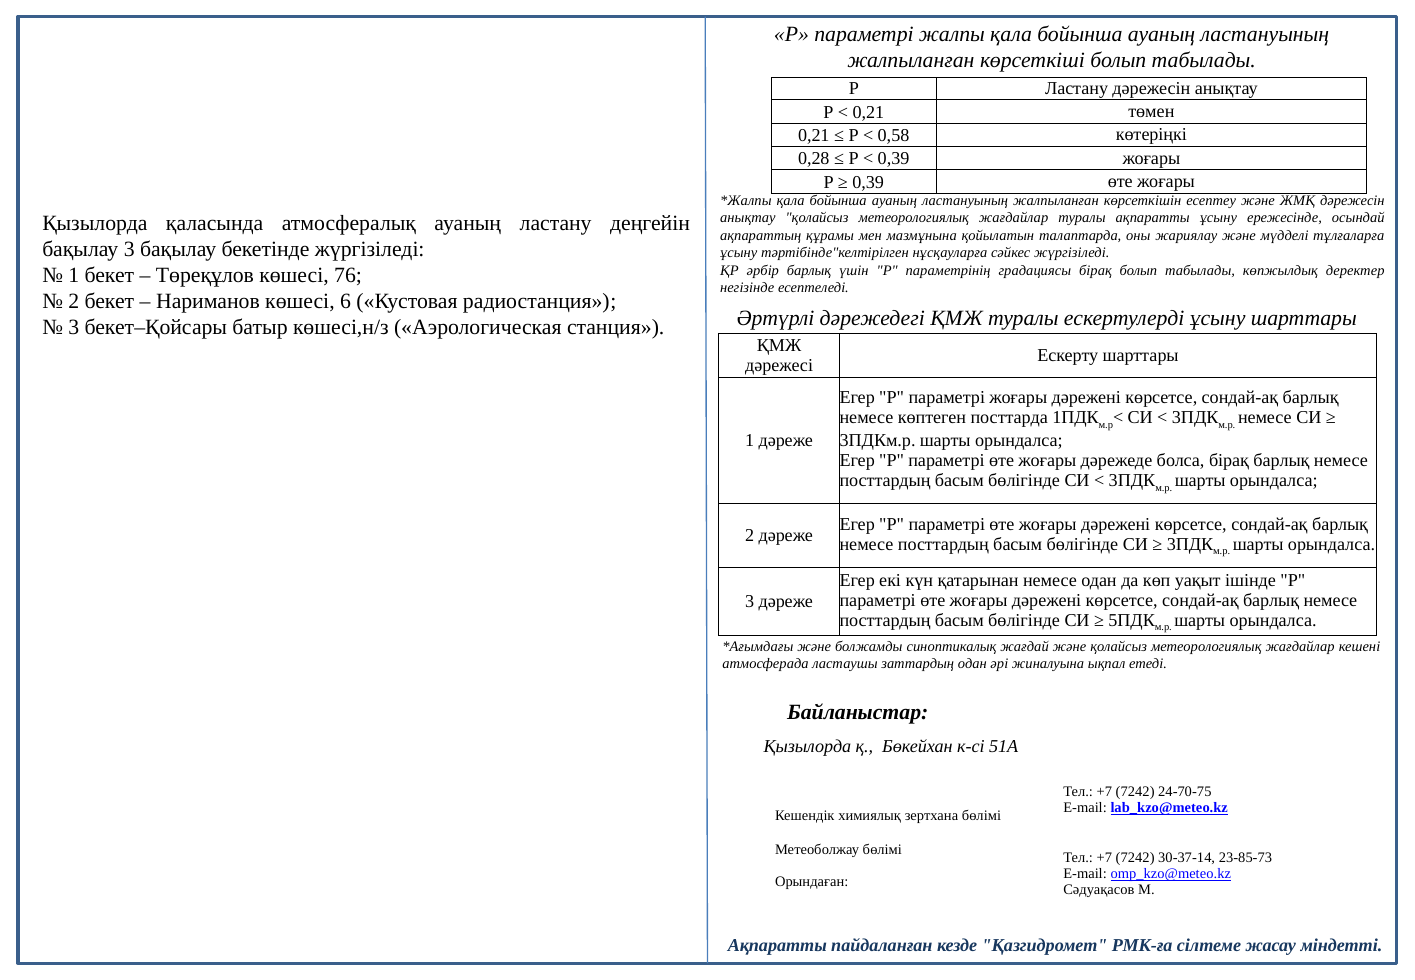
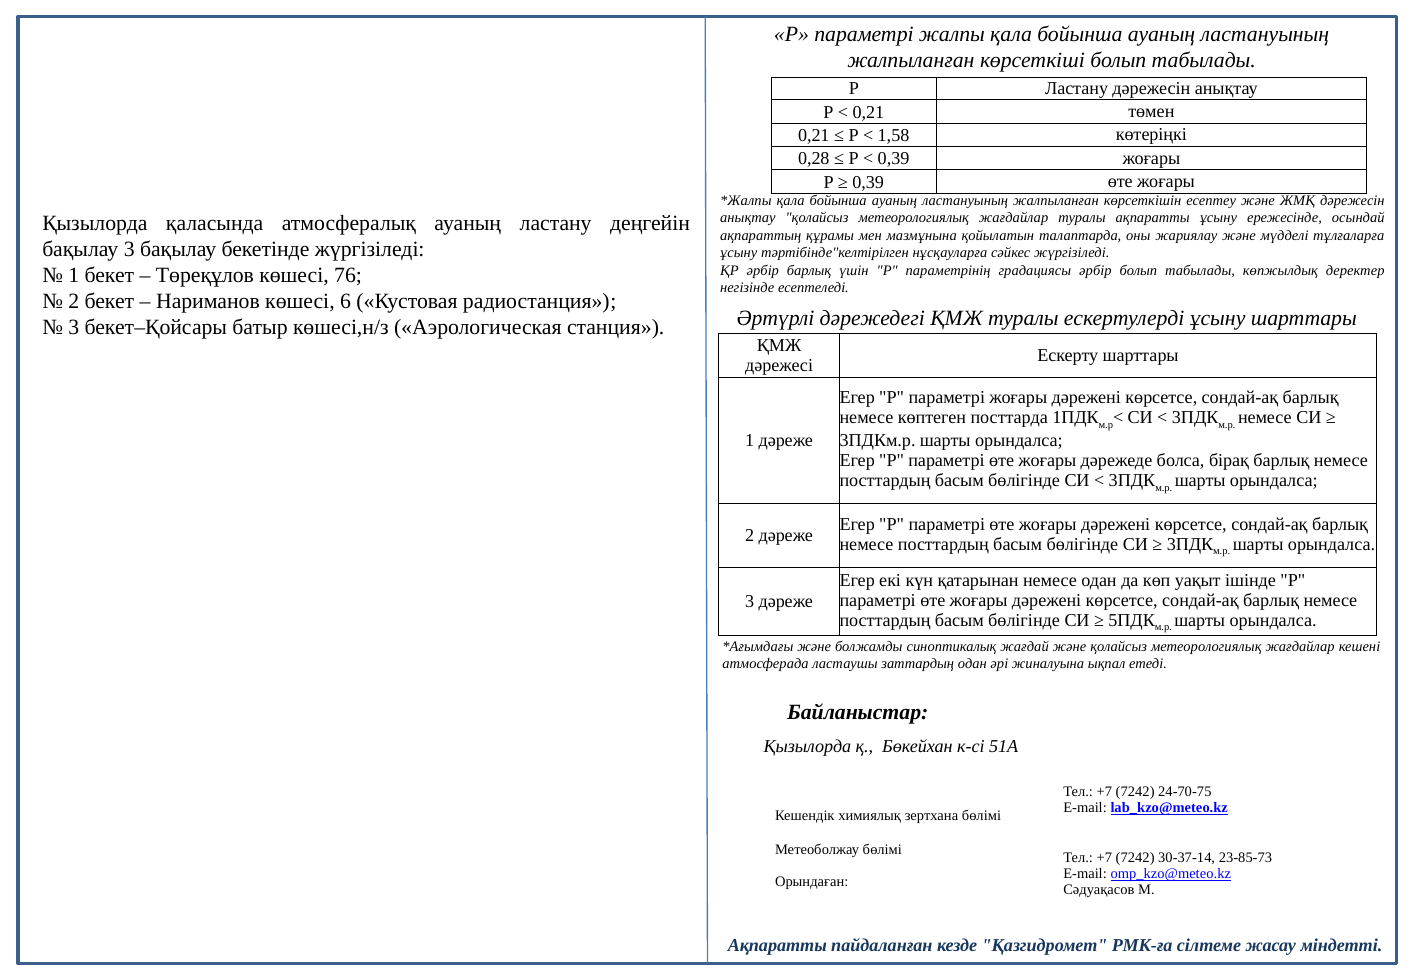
0,58: 0,58 -> 1,58 (894, 136)
градациясы бірақ: бірақ -> әрбір (1095, 270)
